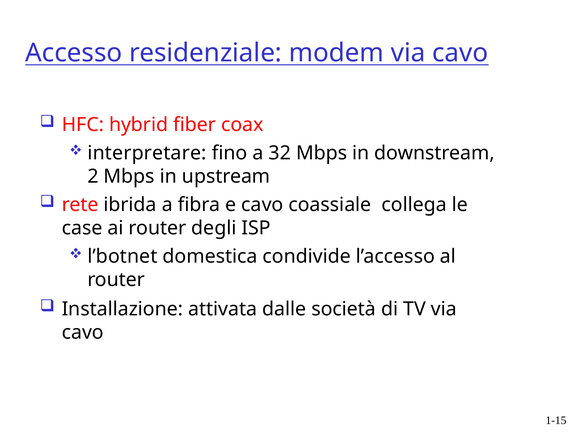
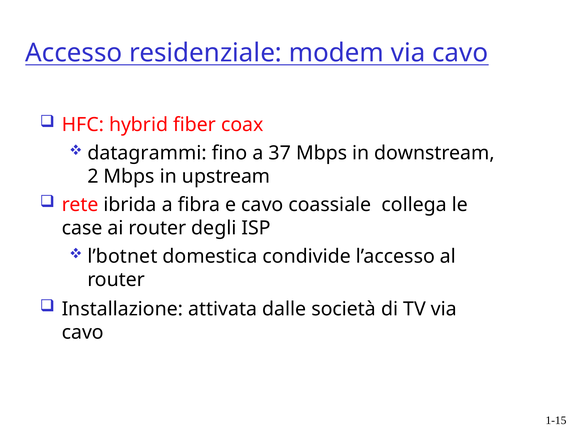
interpretare: interpretare -> datagrammi (147, 153)
32: 32 -> 37 (280, 153)
